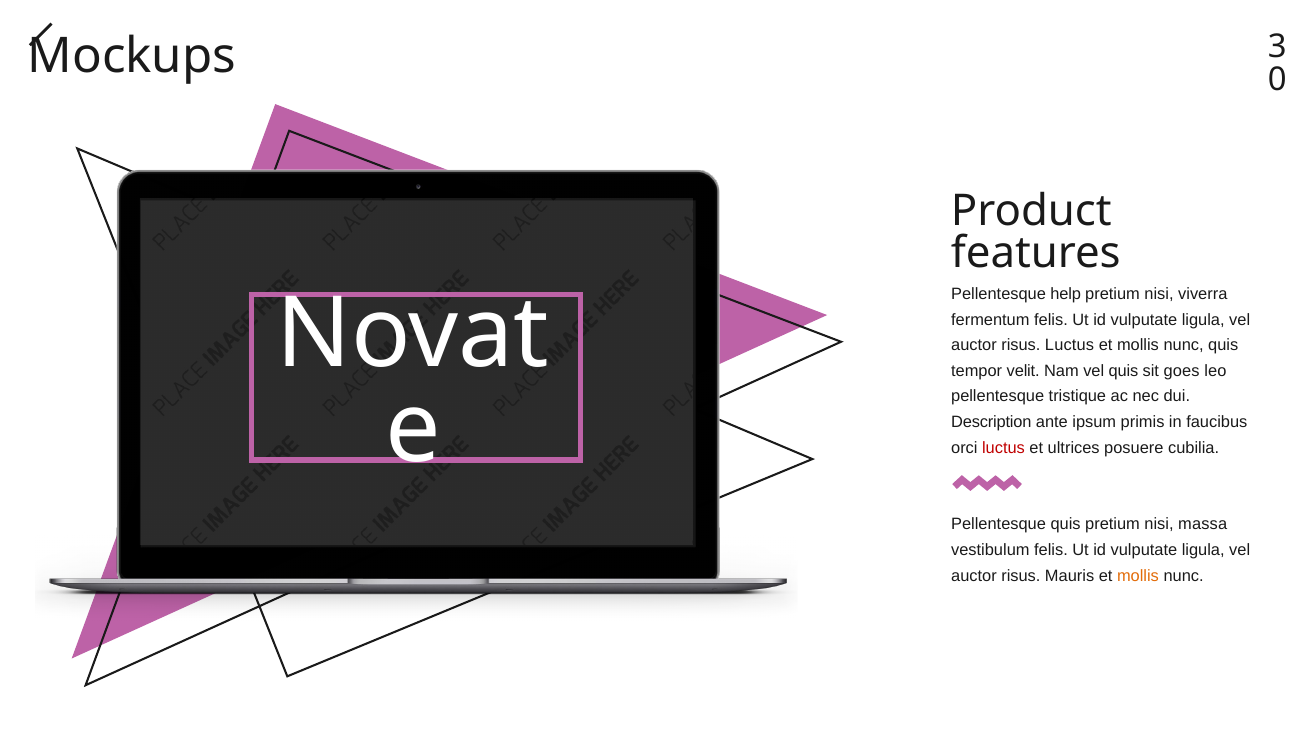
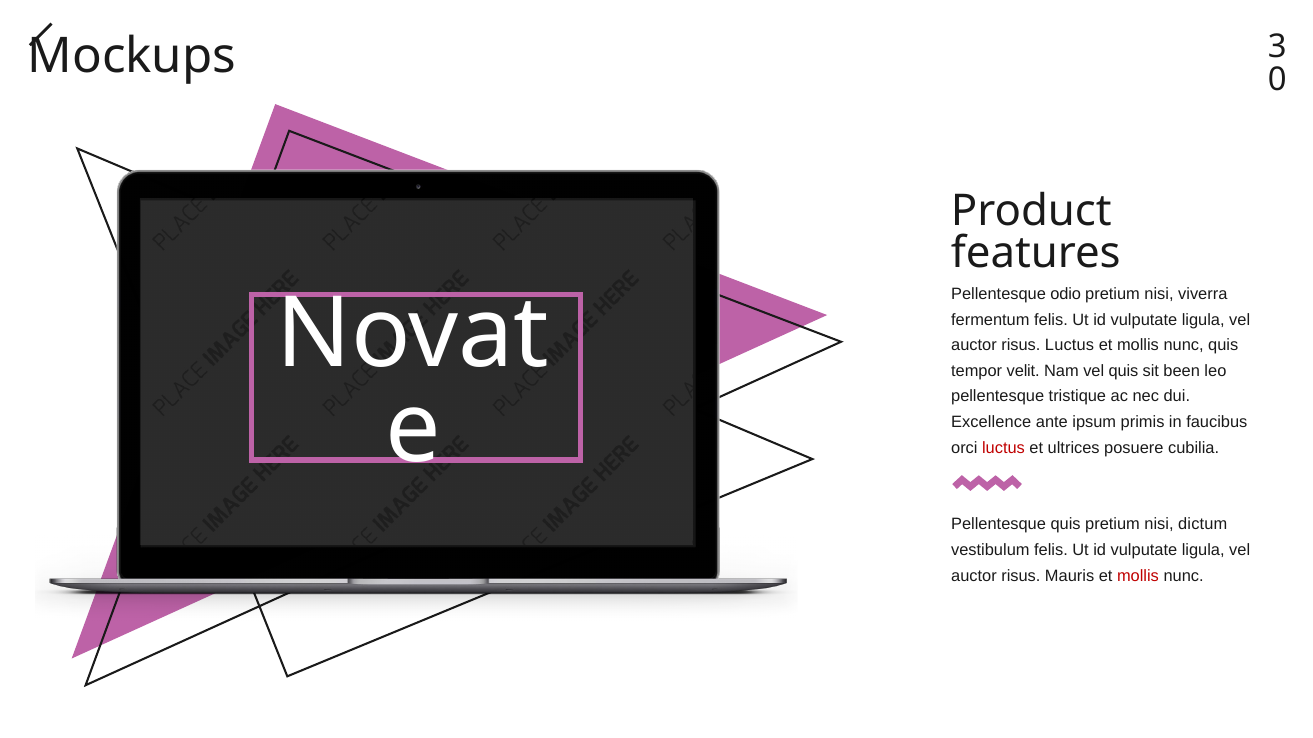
help: help -> odio (1066, 294)
goes: goes -> been (1182, 371)
Description: Description -> Excellence (991, 422)
massa: massa -> dictum (1203, 525)
mollis colour: orange -> red (1138, 576)
